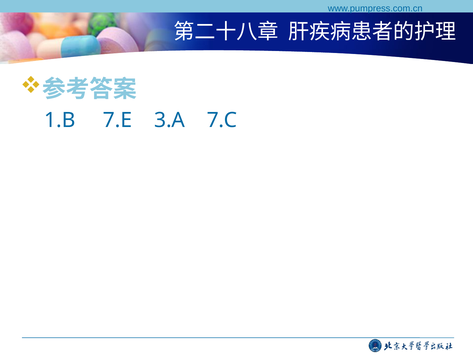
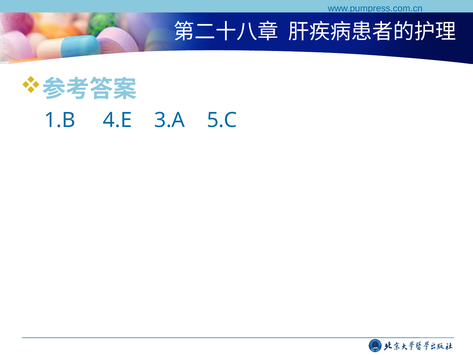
7.E: 7.E -> 4.E (117, 120)
7.C: 7.C -> 5.C (222, 120)
